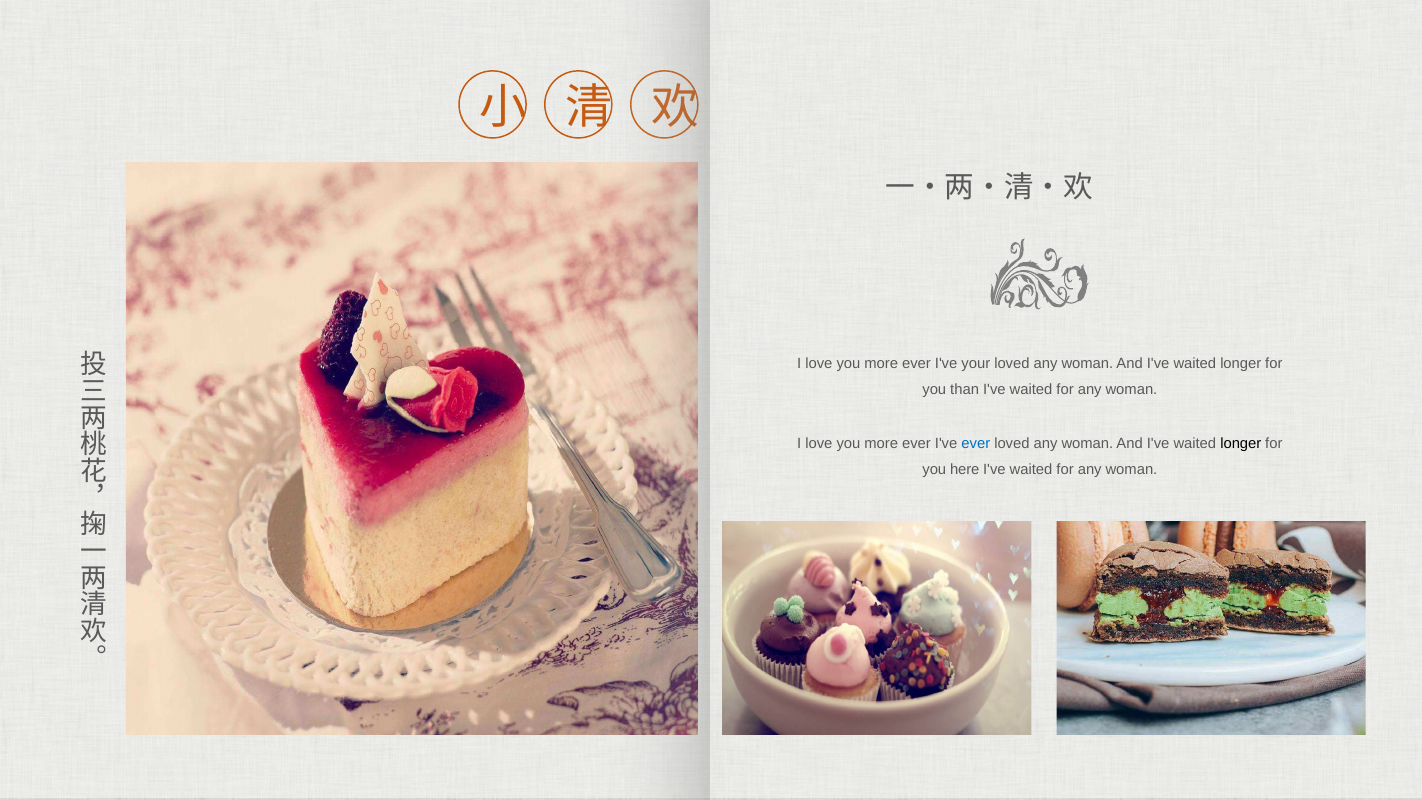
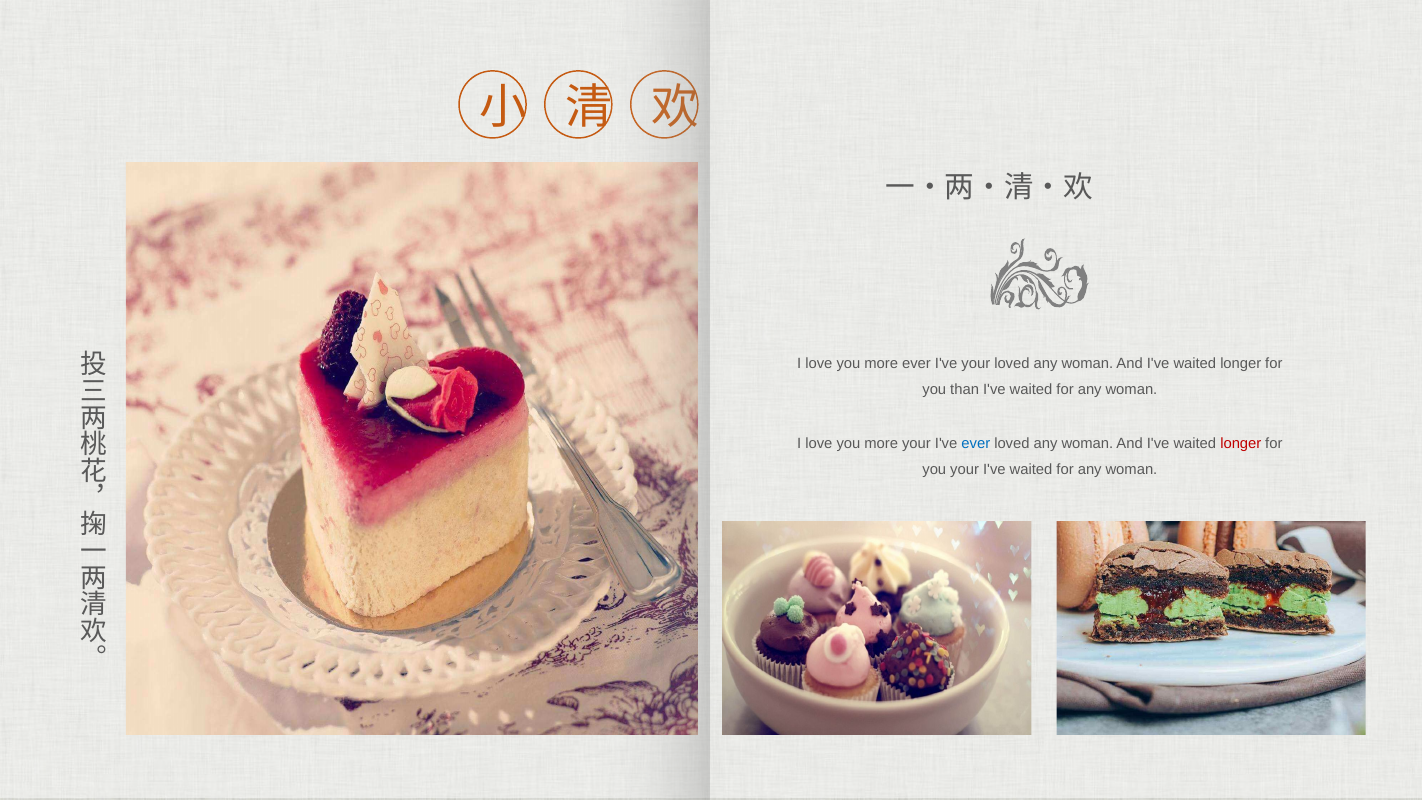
ever: ever -> your (916, 443)
longer colour: black -> red (1241, 443)
you here: here -> your (965, 470)
